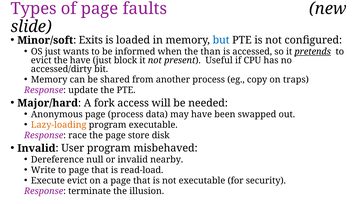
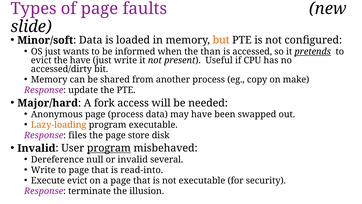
Minor/soft Exits: Exits -> Data (91, 40)
but colour: blue -> orange (221, 40)
just block: block -> write (125, 60)
traps: traps -> make (296, 79)
race: race -> files (77, 135)
program underline: none -> present (109, 148)
nearby: nearby -> several (167, 159)
read-load: read-load -> read-into (142, 170)
